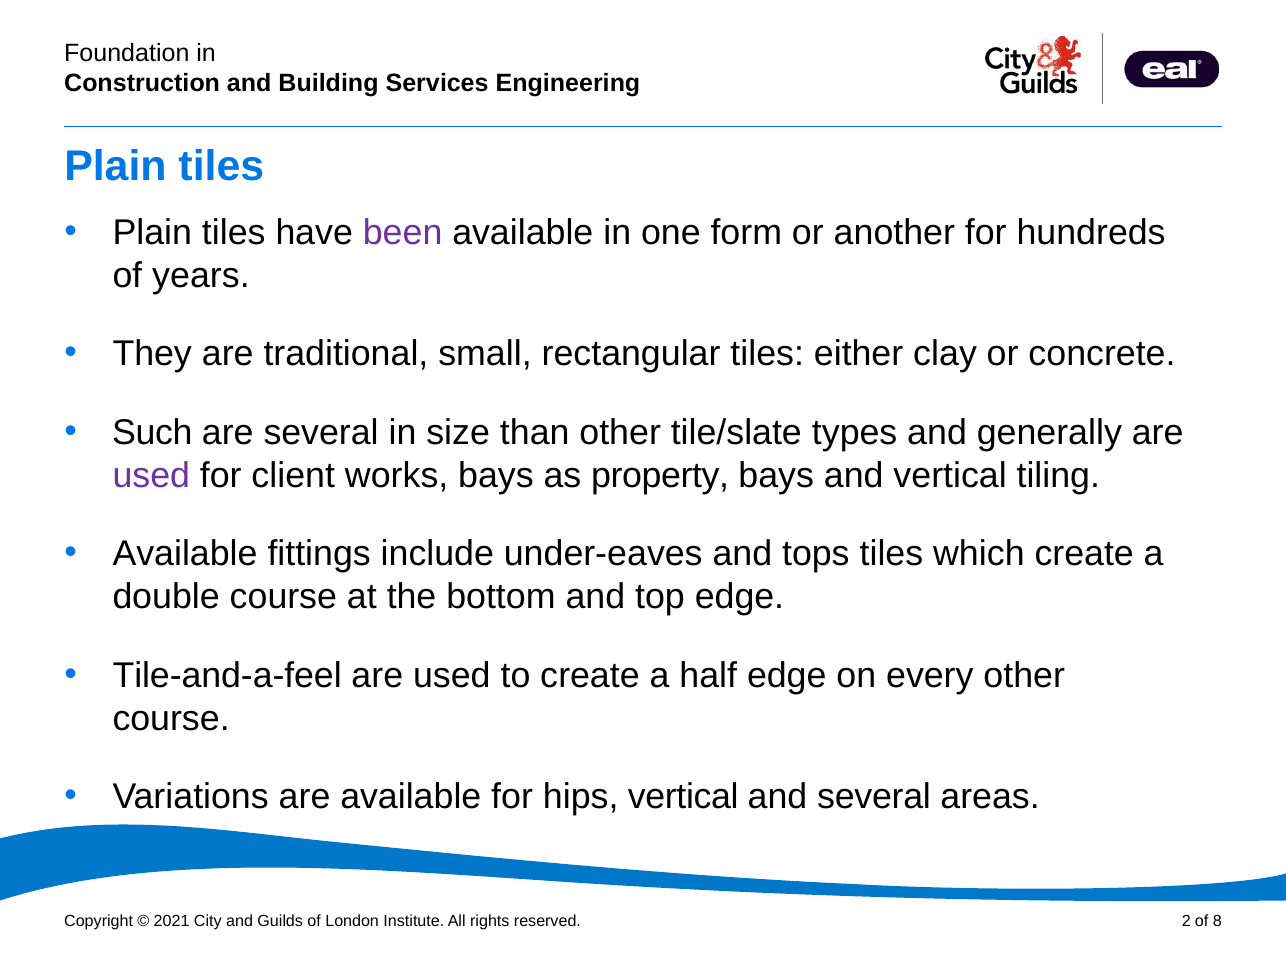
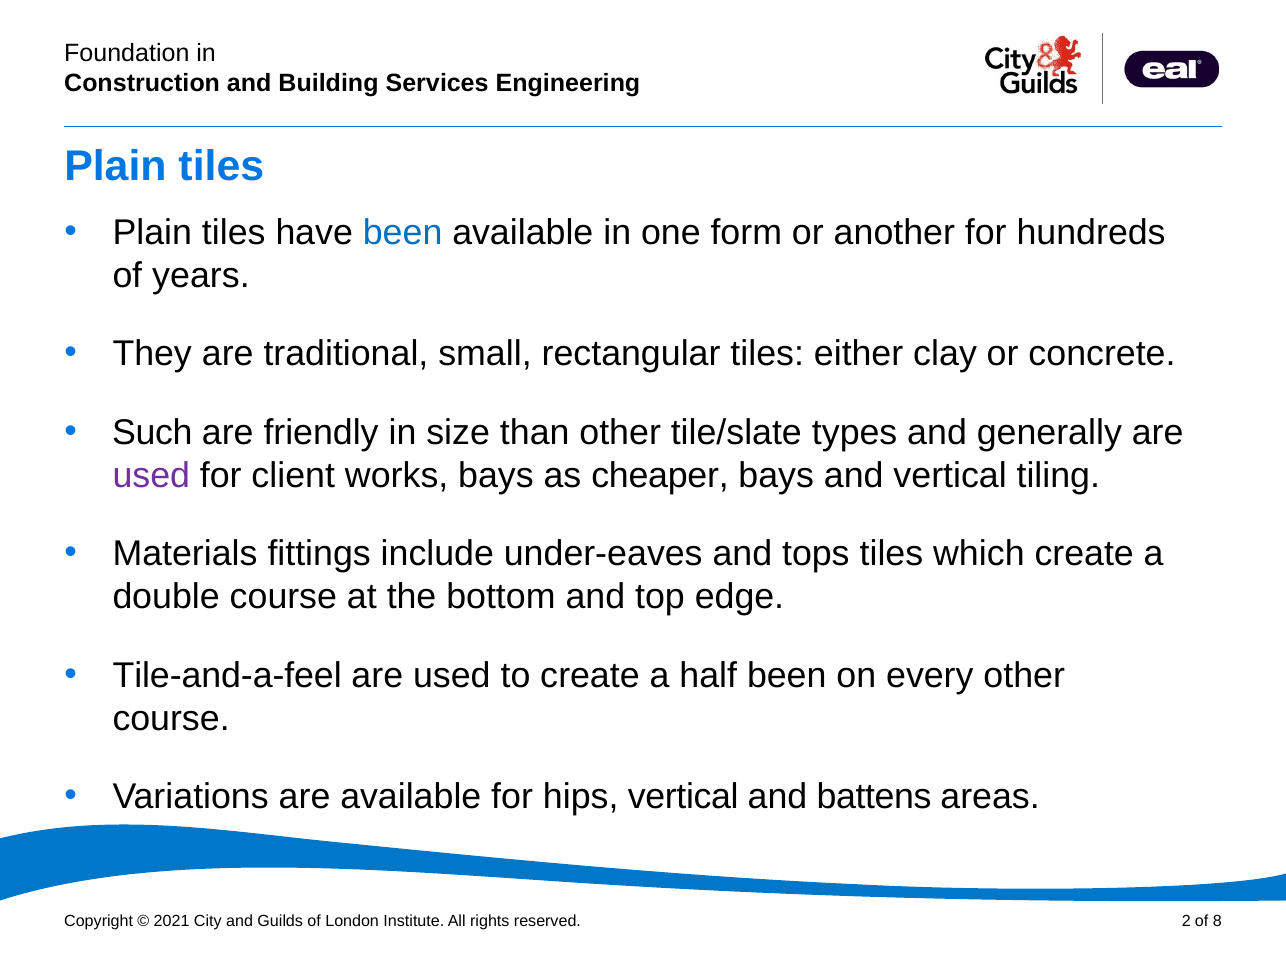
been colour: purple -> blue (403, 233)
are several: several -> friendly (321, 433)
property: property -> cheaper (660, 476)
Available: Available -> Materials (185, 554)
half edge: edge -> been (787, 676)
and several: several -> battens (874, 797)
